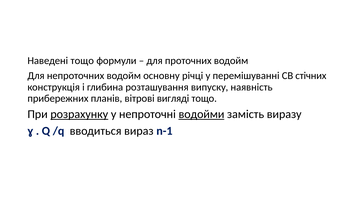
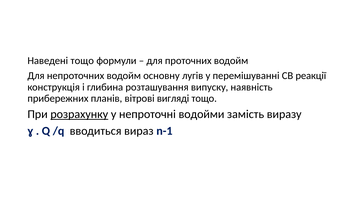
річці: річці -> лугів (193, 76)
стічних: стічних -> реакції (311, 76)
водойми underline: present -> none (201, 115)
